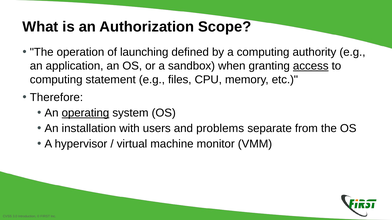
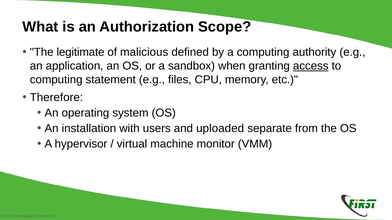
operation: operation -> legitimate (81, 52)
launching: launching -> malicious (144, 52)
operating underline: present -> none (85, 113)
problems: problems -> uploaded (220, 129)
